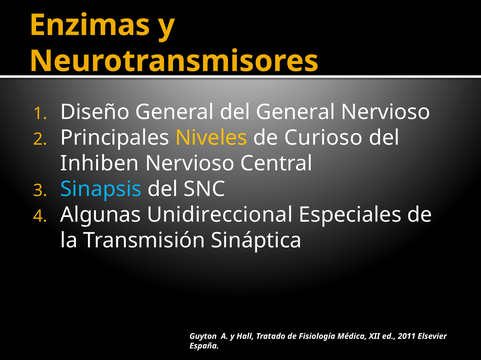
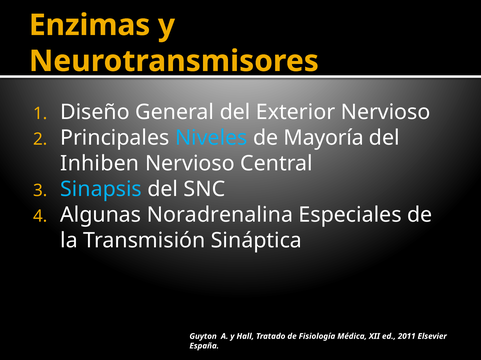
del General: General -> Exterior (296, 113)
Niveles colour: yellow -> light blue (211, 138)
Curioso: Curioso -> Mayoría (324, 138)
Unidireccional: Unidireccional -> Noradrenalina (220, 215)
